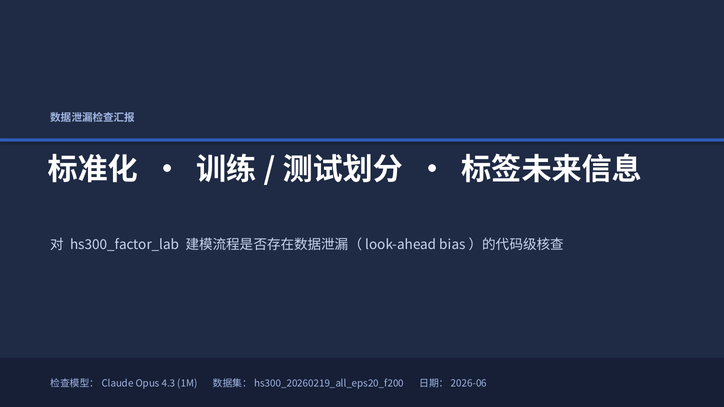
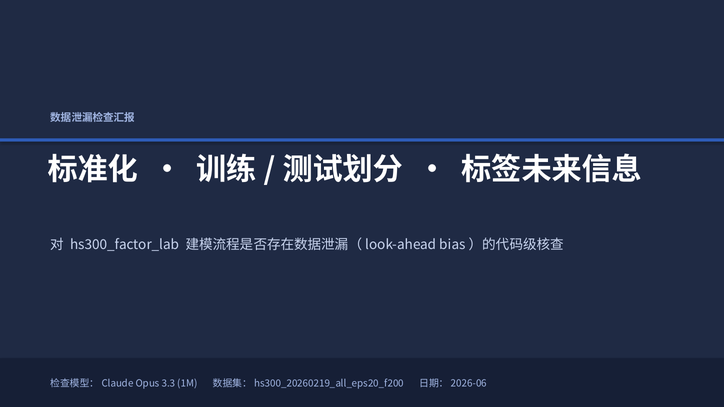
4.3: 4.3 -> 3.3 (169, 384)
